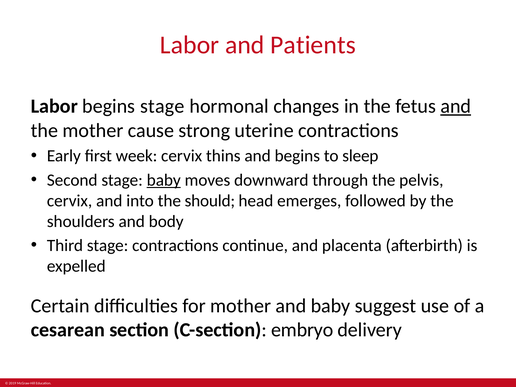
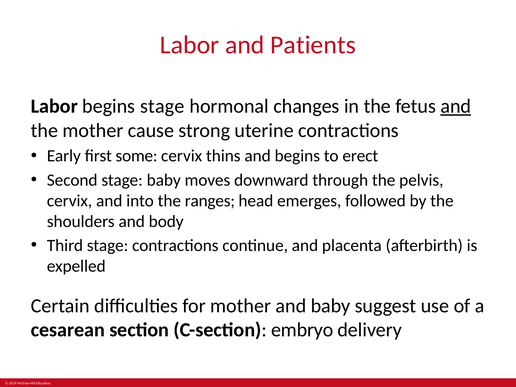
week: week -> some (137, 156)
sleep: sleep -> erect (360, 156)
baby underline: present -> none (164, 180)
should: should -> ranges (210, 201)
